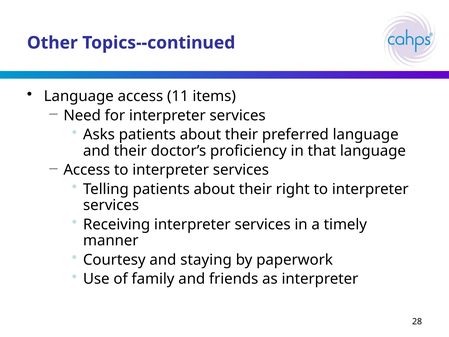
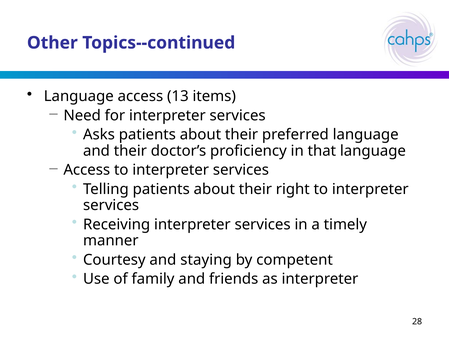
11: 11 -> 13 (178, 96)
paperwork: paperwork -> competent (295, 260)
